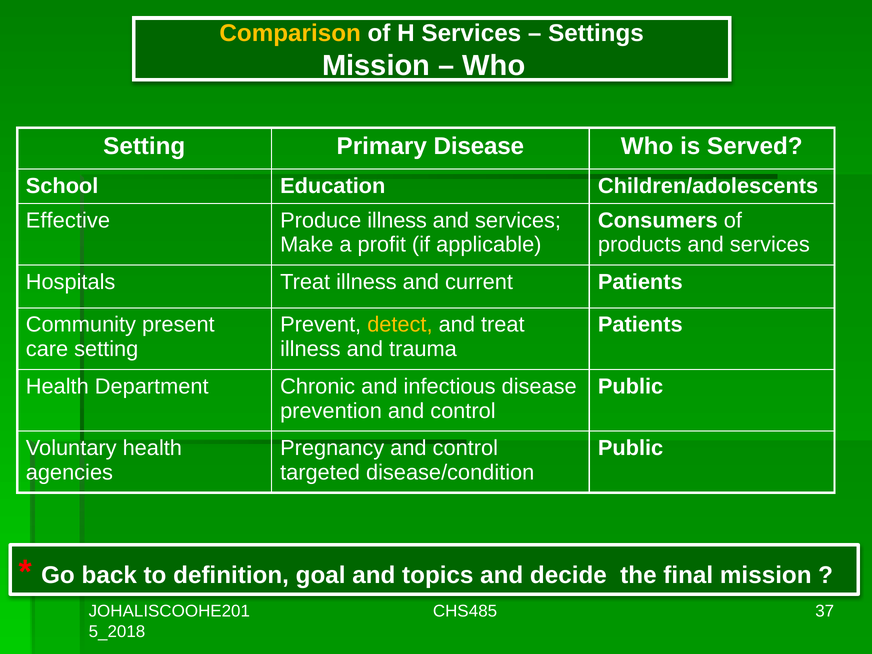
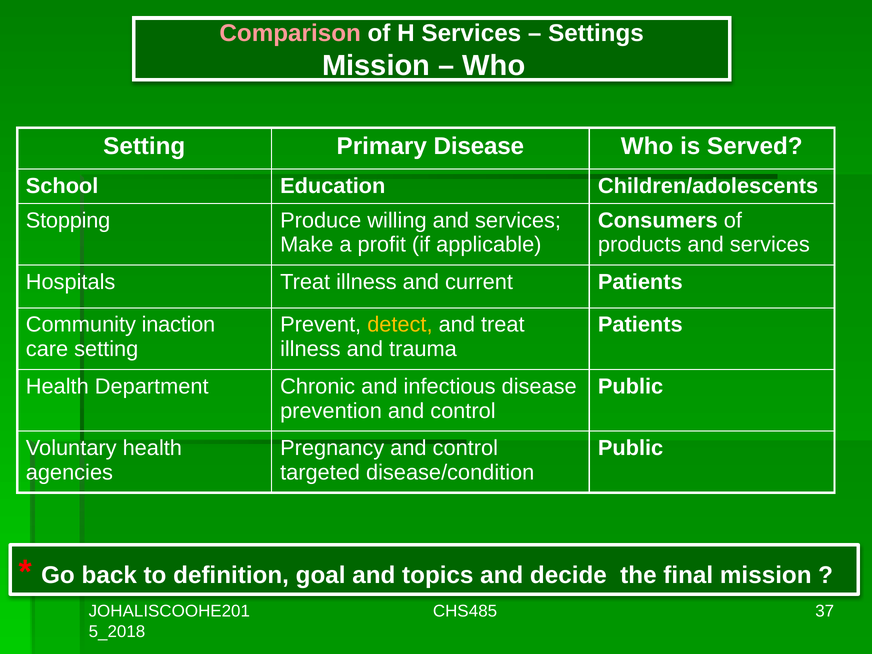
Comparison colour: yellow -> pink (290, 33)
Effective: Effective -> Stopping (68, 220)
Produce illness: illness -> willing (397, 220)
present: present -> inaction (178, 325)
